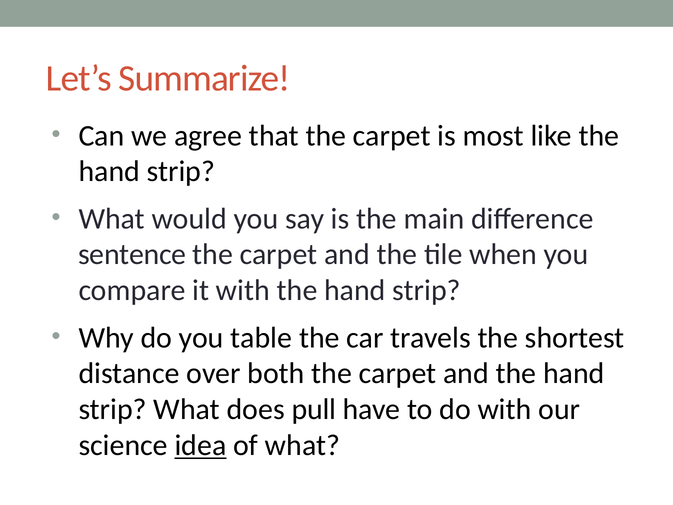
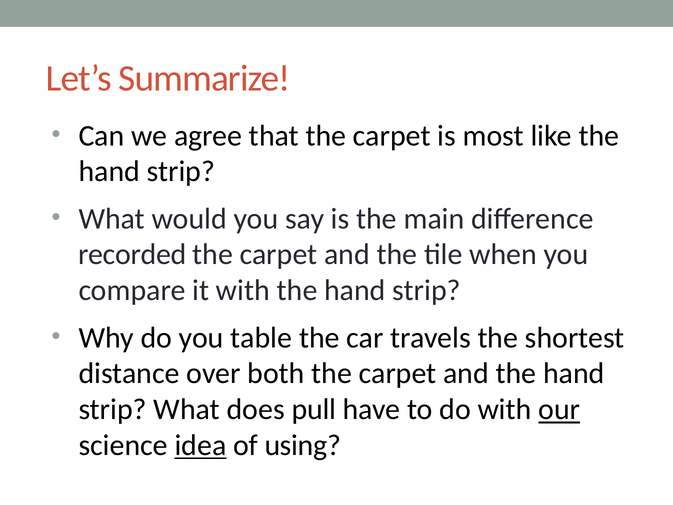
sentence: sentence -> recorded (132, 254)
our underline: none -> present (559, 409)
of what: what -> using (303, 445)
